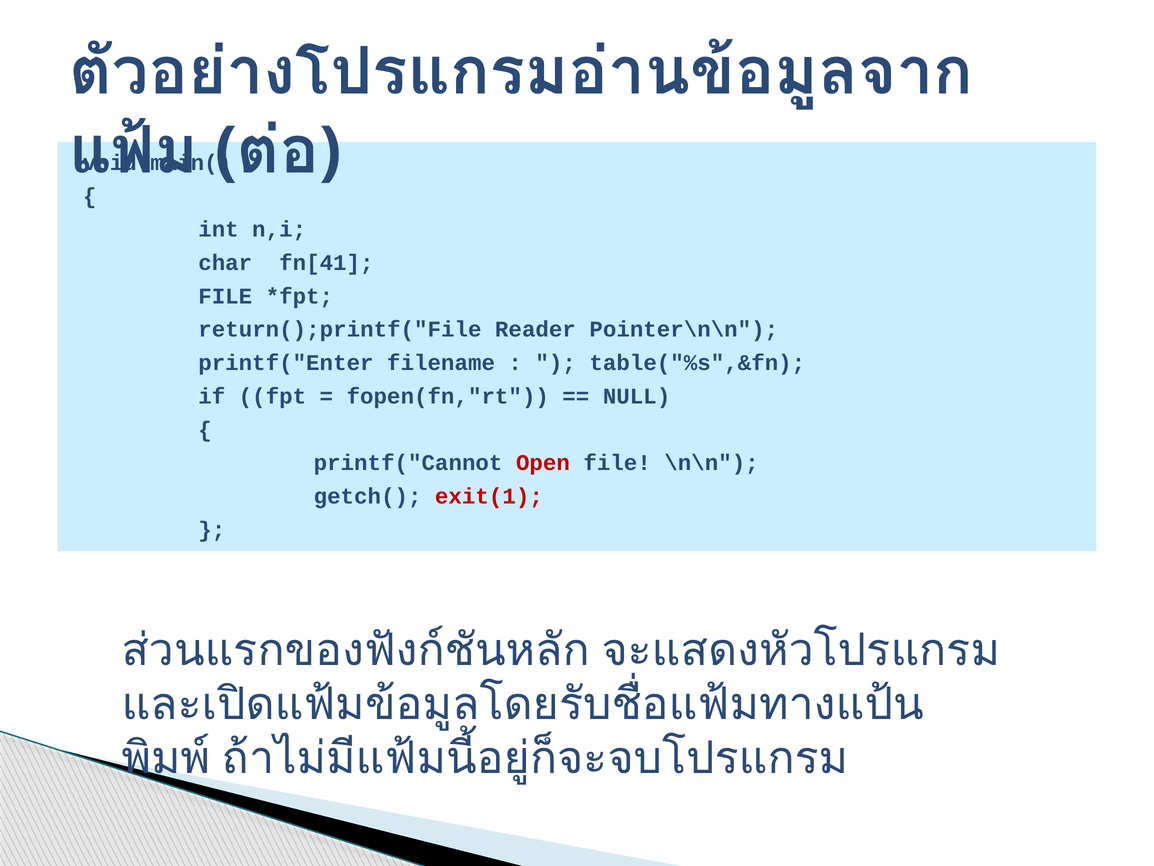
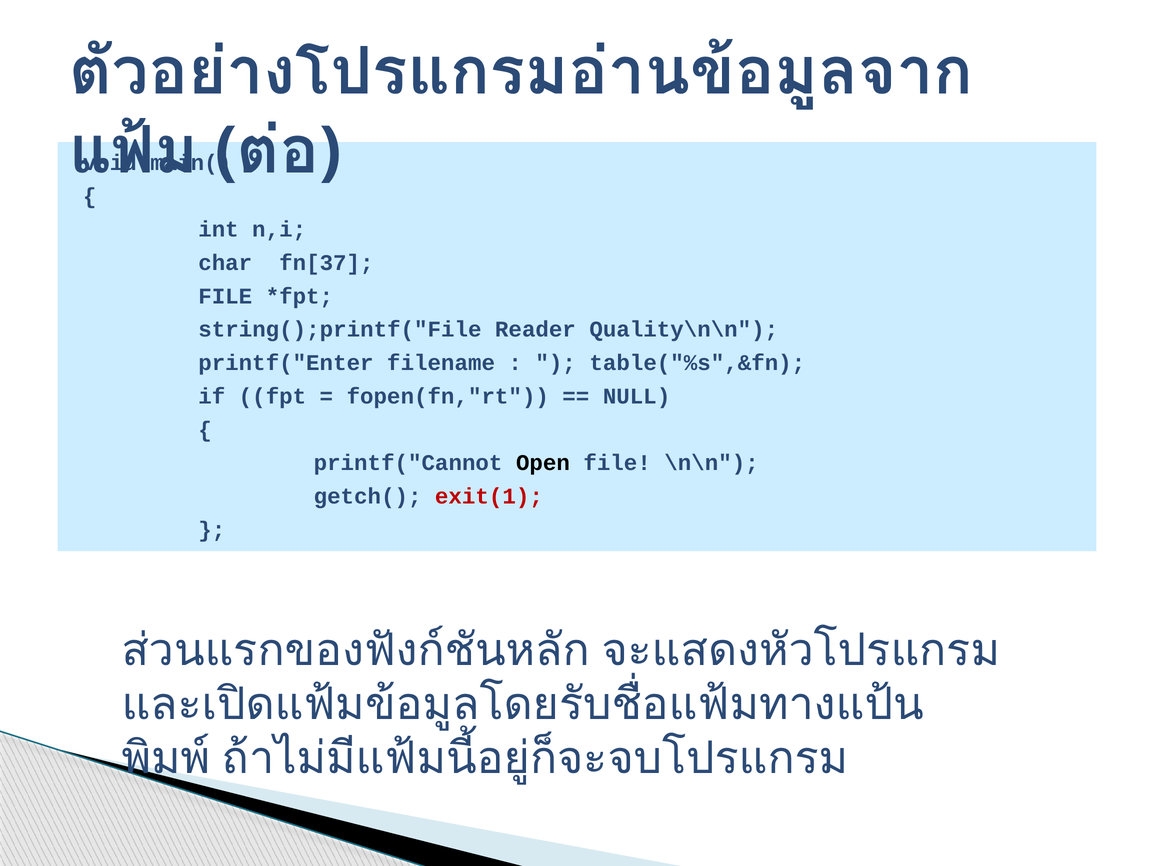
fn[41: fn[41 -> fn[37 (326, 263)
return();printf("File: return();printf("File -> string();printf("File (340, 329)
Pointer\n\n: Pointer\n\n -> Quality\n\n (684, 329)
Open colour: red -> black (543, 463)
